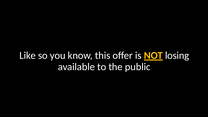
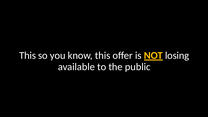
Like: Like -> This (28, 56)
